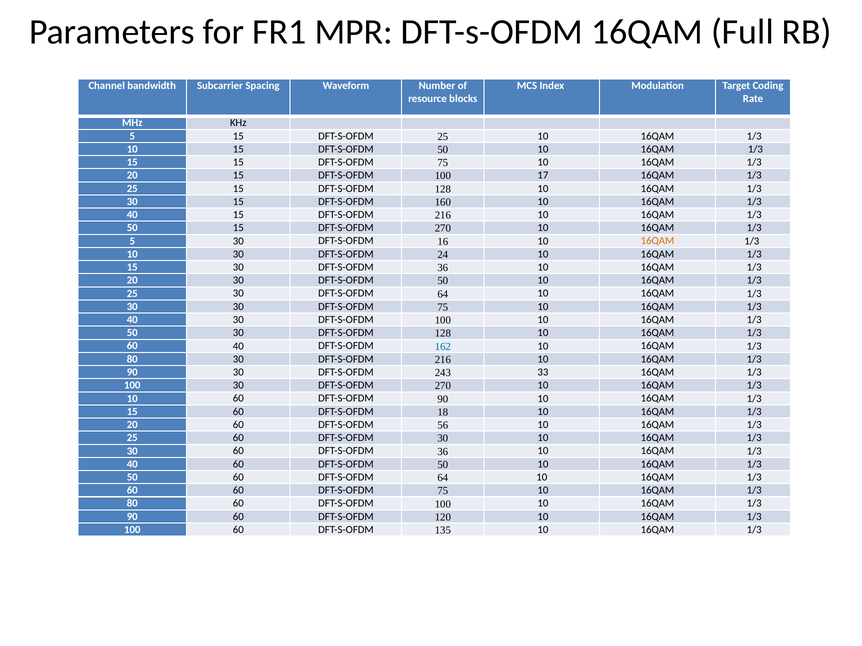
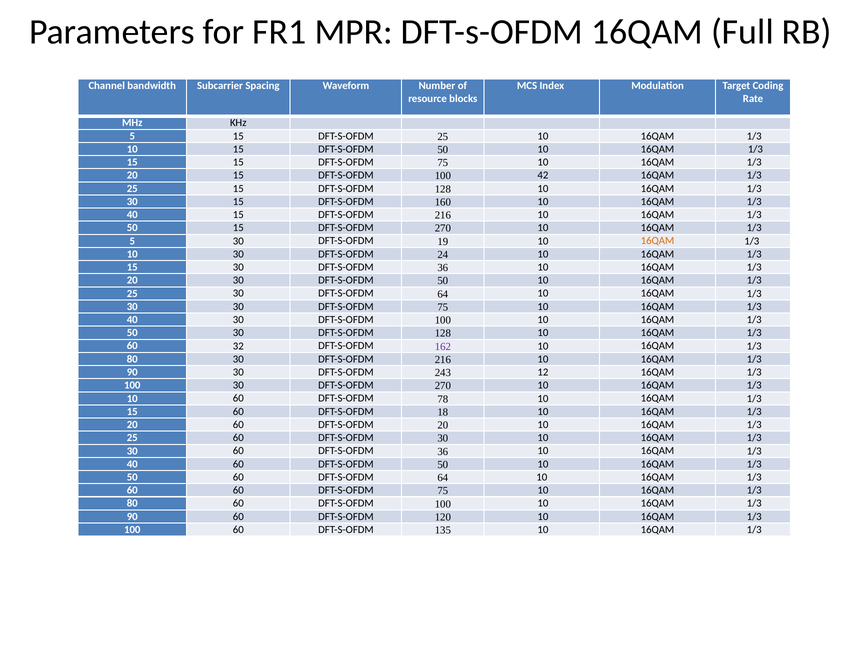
17: 17 -> 42 (543, 175)
16: 16 -> 19 (443, 242)
60 40: 40 -> 32 (238, 346)
162 colour: blue -> purple (443, 347)
33: 33 -> 12 (543, 372)
DFT-S-OFDM 90: 90 -> 78 (443, 399)
DFT-S-OFDM 56: 56 -> 20 (443, 426)
